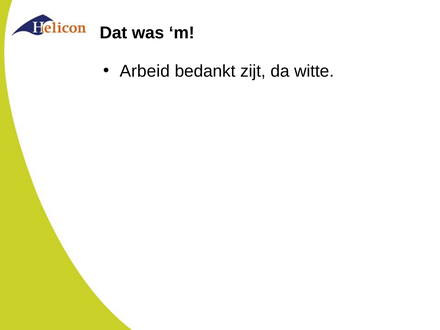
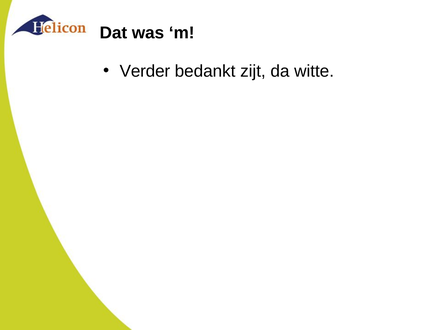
Arbeid: Arbeid -> Verder (145, 71)
